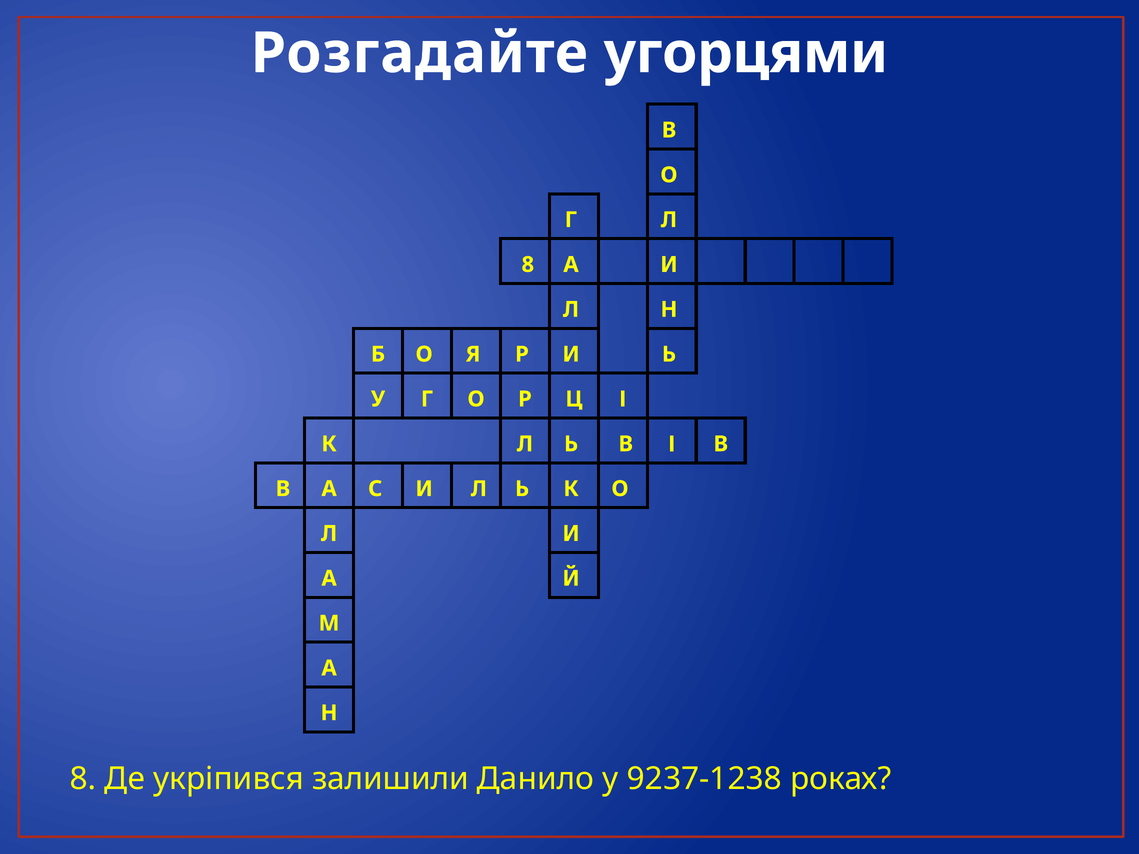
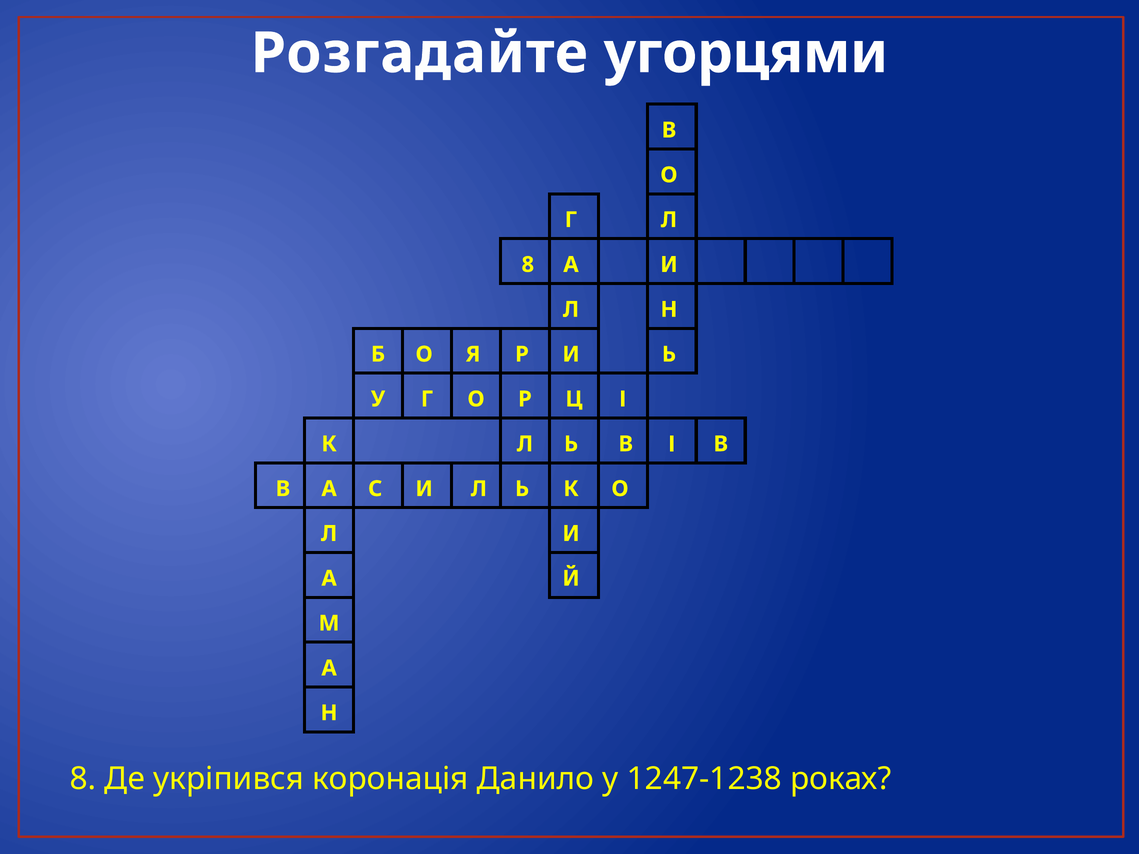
залишили: залишили -> коронація (390, 779)
9237-1238: 9237-1238 -> 1247-1238 (704, 779)
